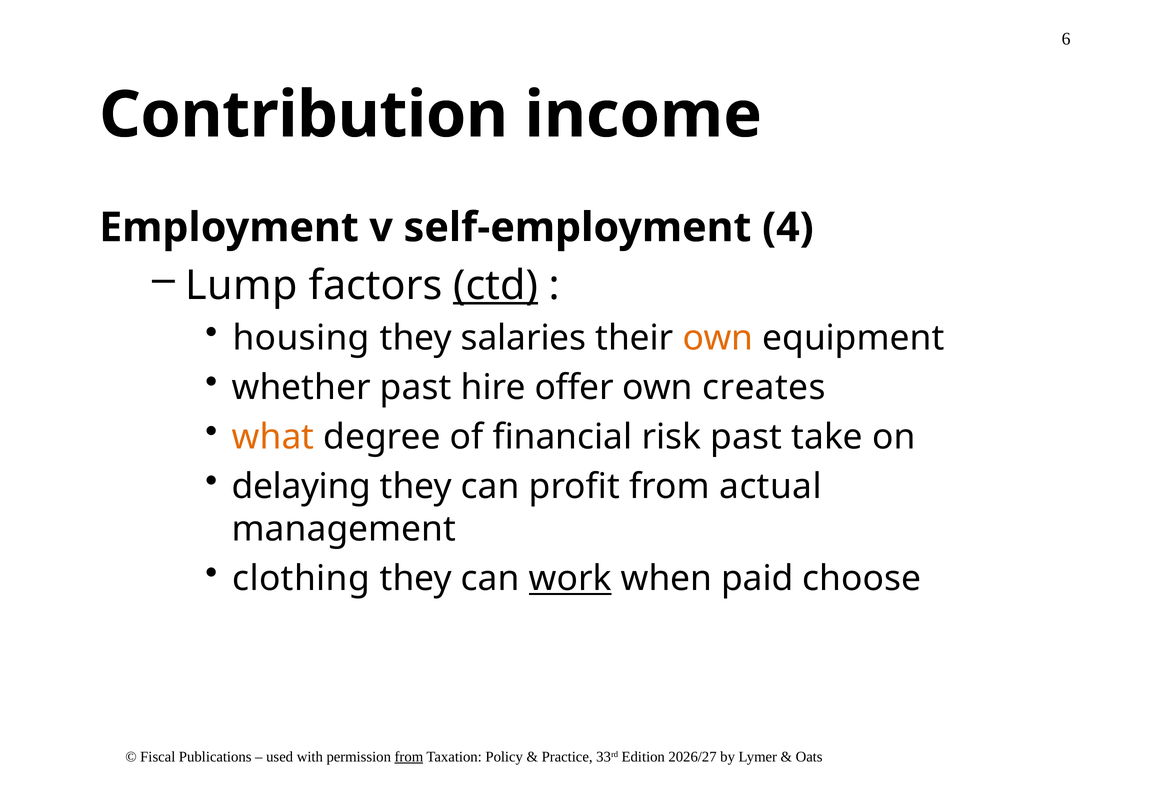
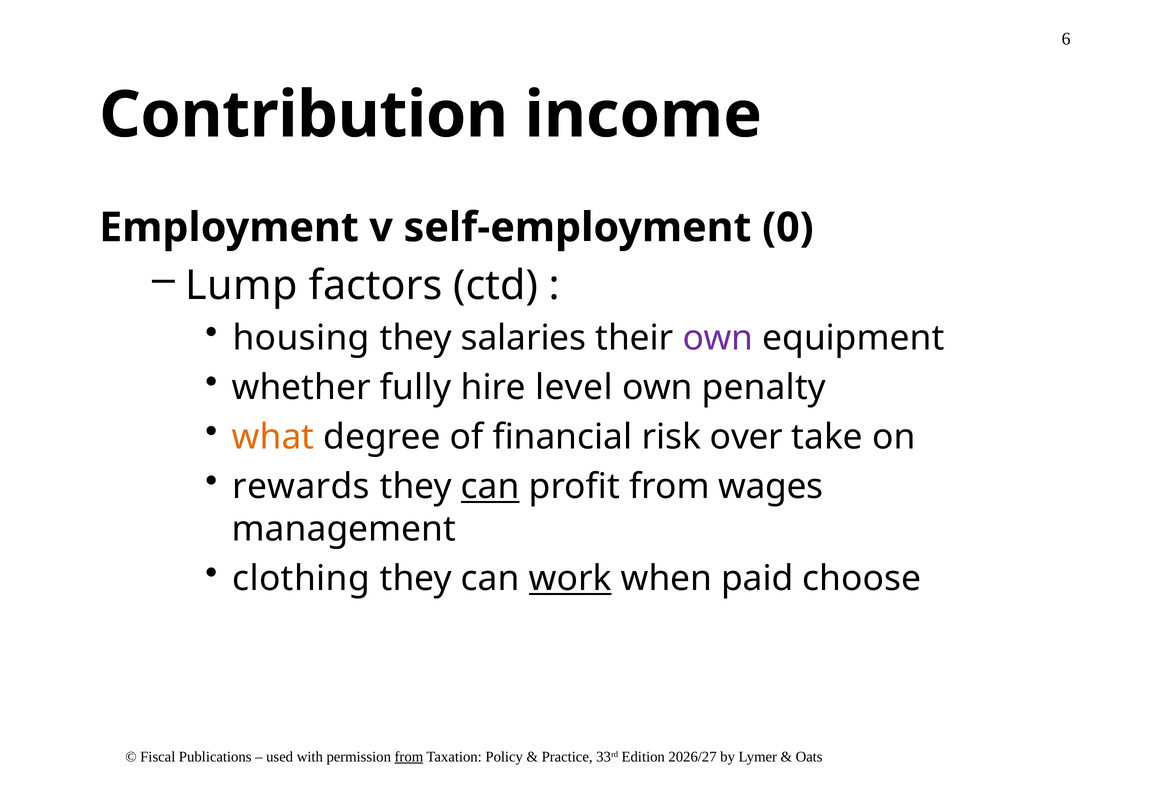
4: 4 -> 0 (788, 228)
ctd underline: present -> none (496, 285)
own colour: orange -> purple (718, 338)
whether past: past -> fully (416, 388)
offer: offer -> level (574, 388)
creates: creates -> penalty (764, 388)
risk past: past -> over (746, 437)
delaying: delaying -> rewards (301, 487)
can underline: none -> present (490, 487)
actual: actual -> wages (771, 487)
